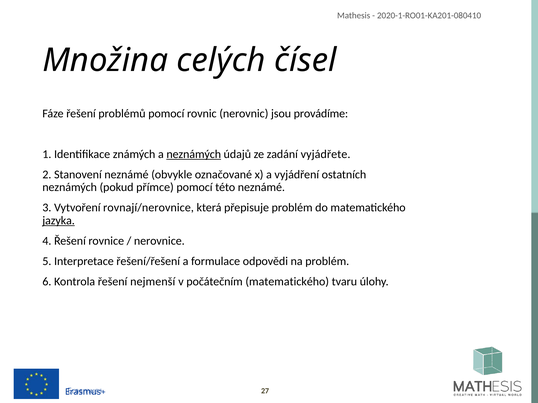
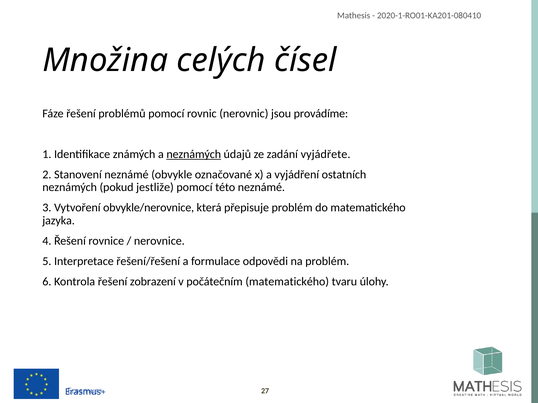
přímce: přímce -> jestliže (155, 188)
rovnají/nerovnice: rovnají/nerovnice -> obvykle/nerovnice (149, 208)
jazyka underline: present -> none (59, 221)
nejmenší: nejmenší -> zobrazení (153, 282)
